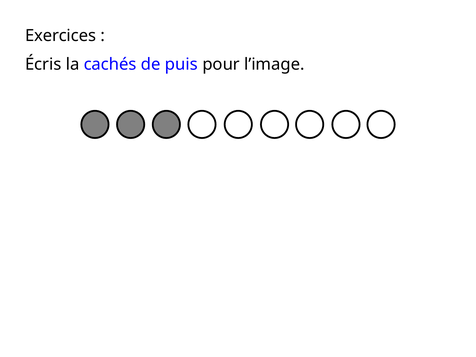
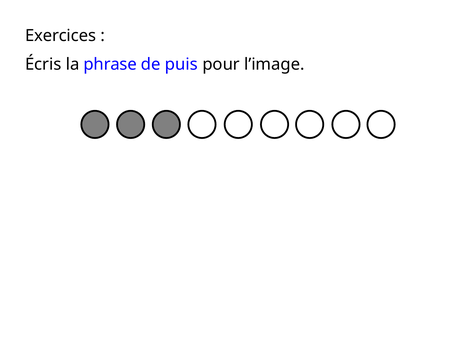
cachés: cachés -> phrase (110, 64)
